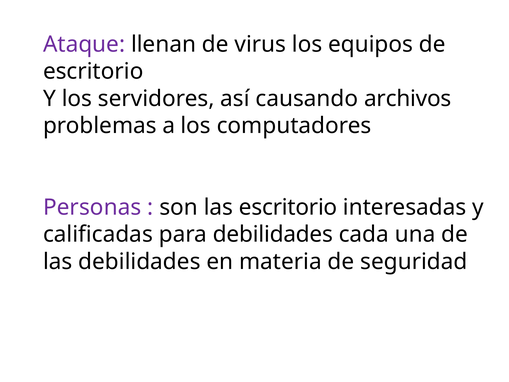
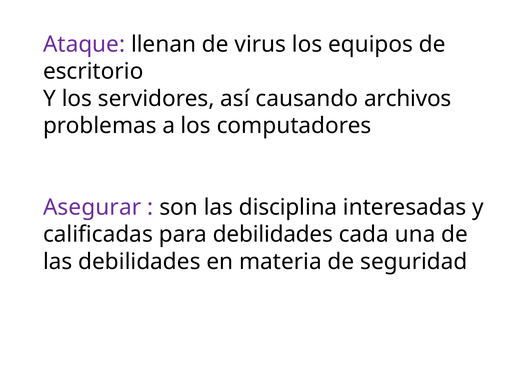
Personas: Personas -> Asegurar (92, 207)
las escritorio: escritorio -> disciplina (288, 207)
